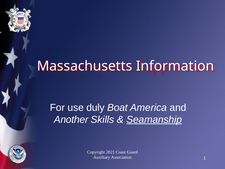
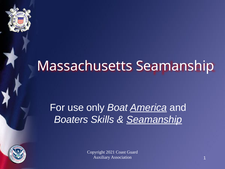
Massachusetts Information: Information -> Seamanship (175, 66)
duly: duly -> only (95, 107)
America underline: none -> present (149, 107)
Another: Another -> Boaters (71, 119)
